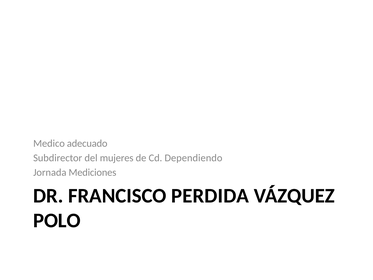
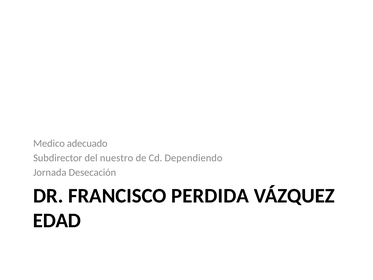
mujeres: mujeres -> nuestro (117, 158)
Mediciones: Mediciones -> Desecación (92, 172)
POLO: POLO -> EDAD (57, 220)
